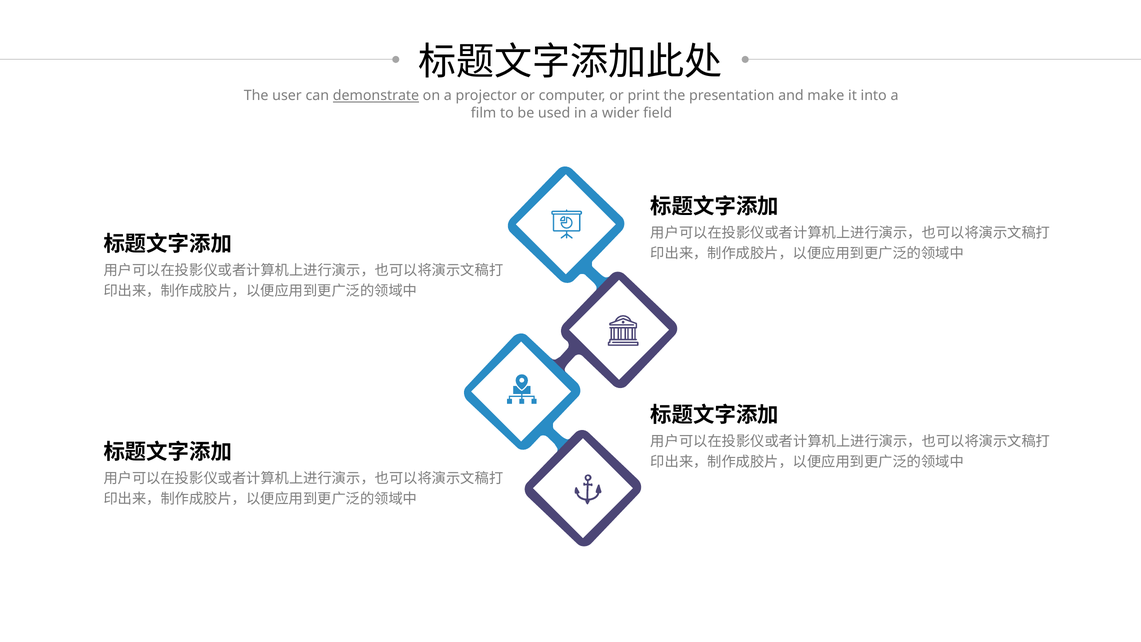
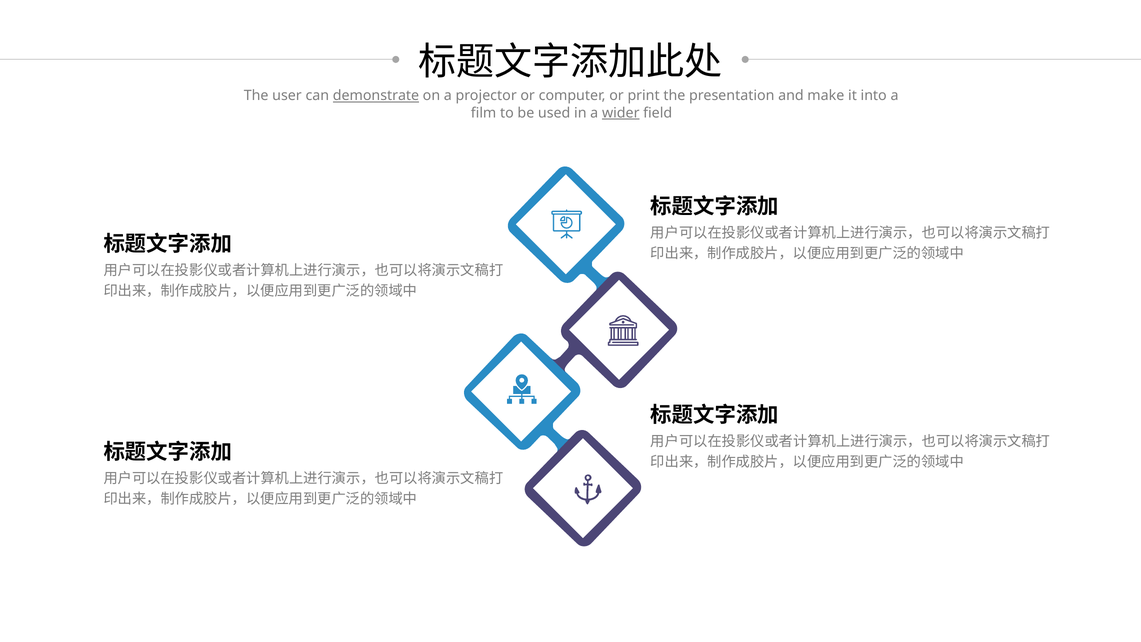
wider underline: none -> present (621, 113)
